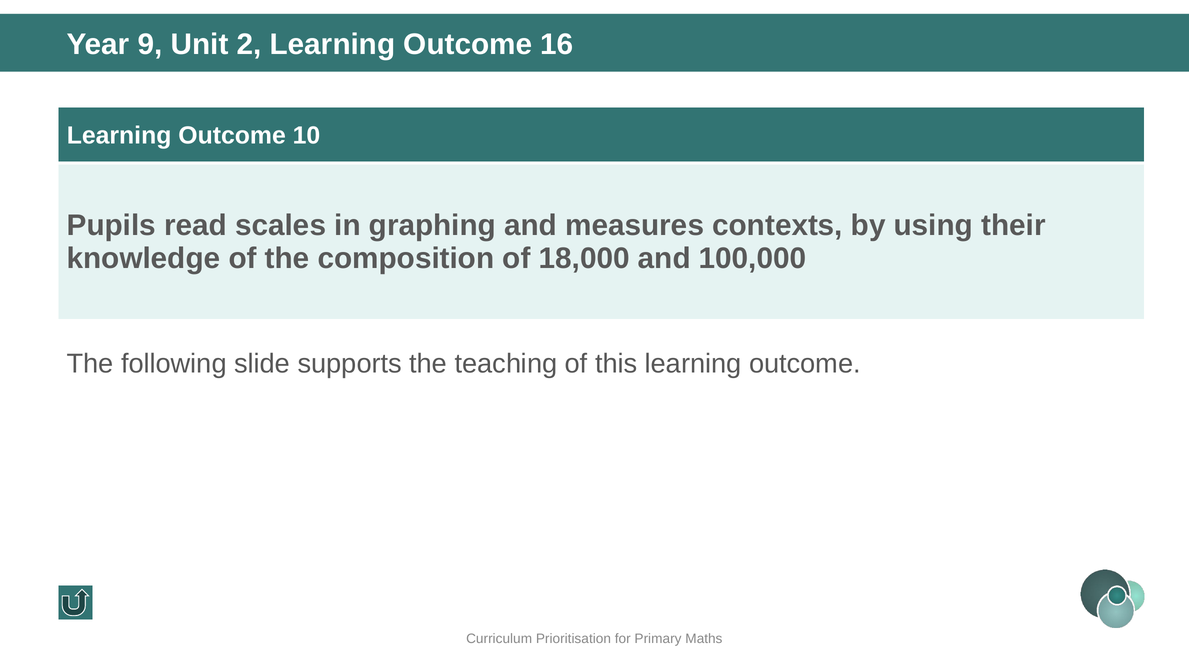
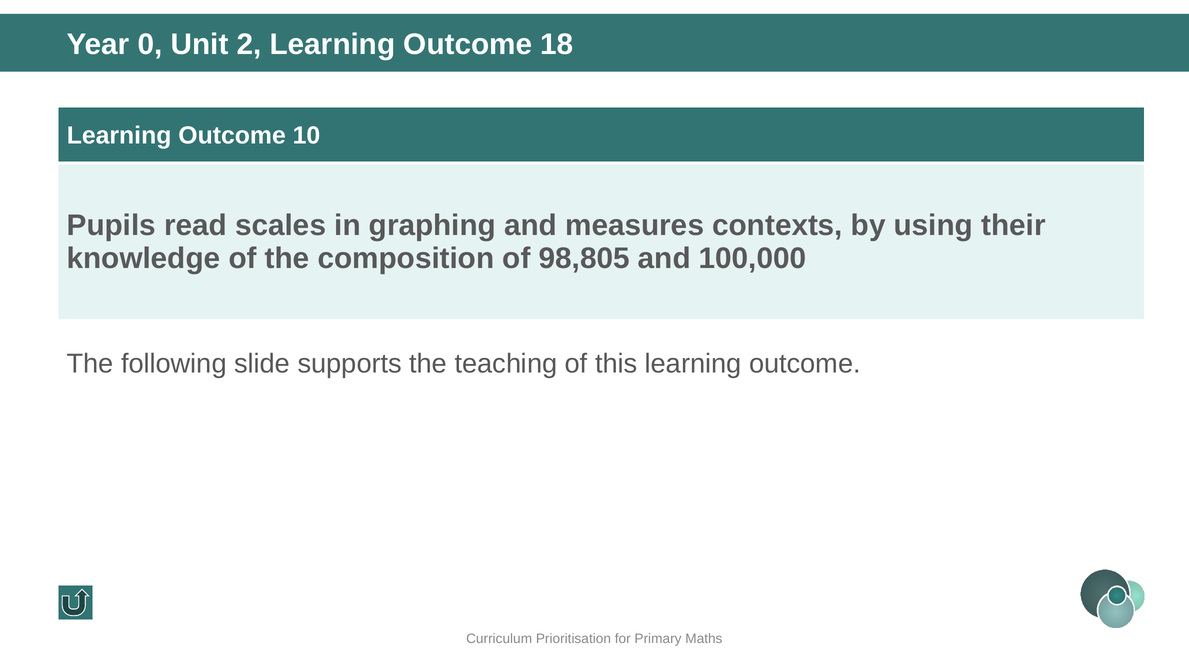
9: 9 -> 0 (150, 44)
16: 16 -> 18 (557, 44)
18,000: 18,000 -> 98,805 (584, 258)
